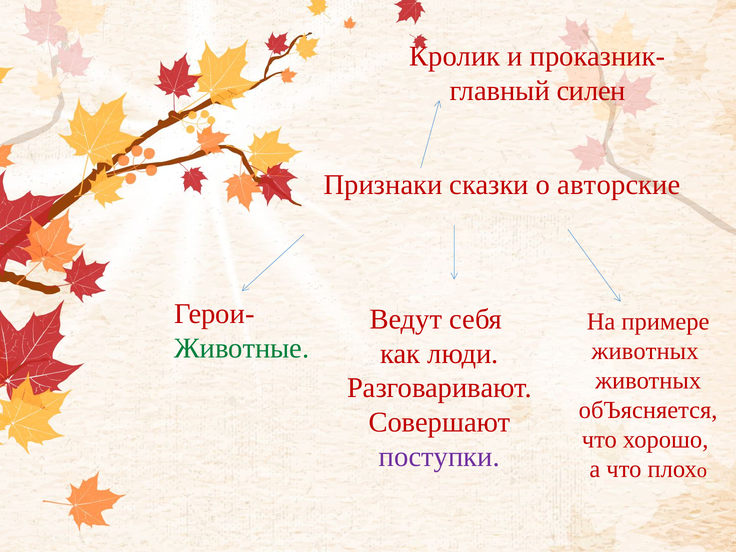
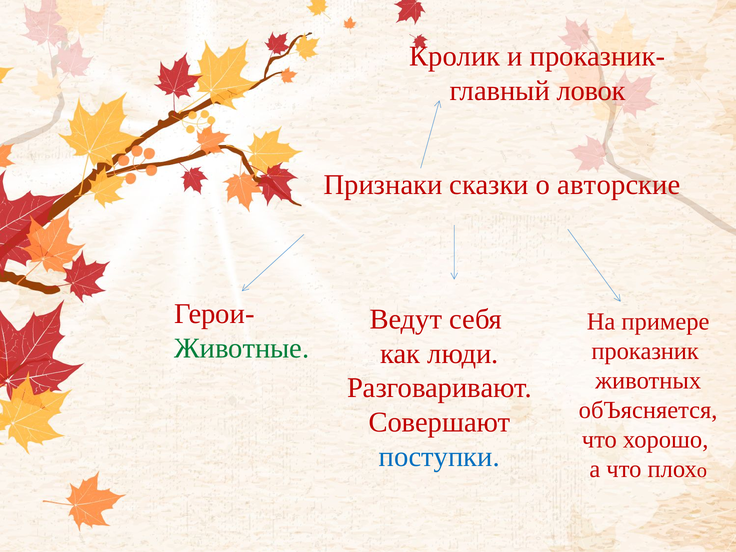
силен: силен -> ловок (591, 91)
животных: животных -> проказник (645, 351)
поступки colour: purple -> blue (439, 457)
